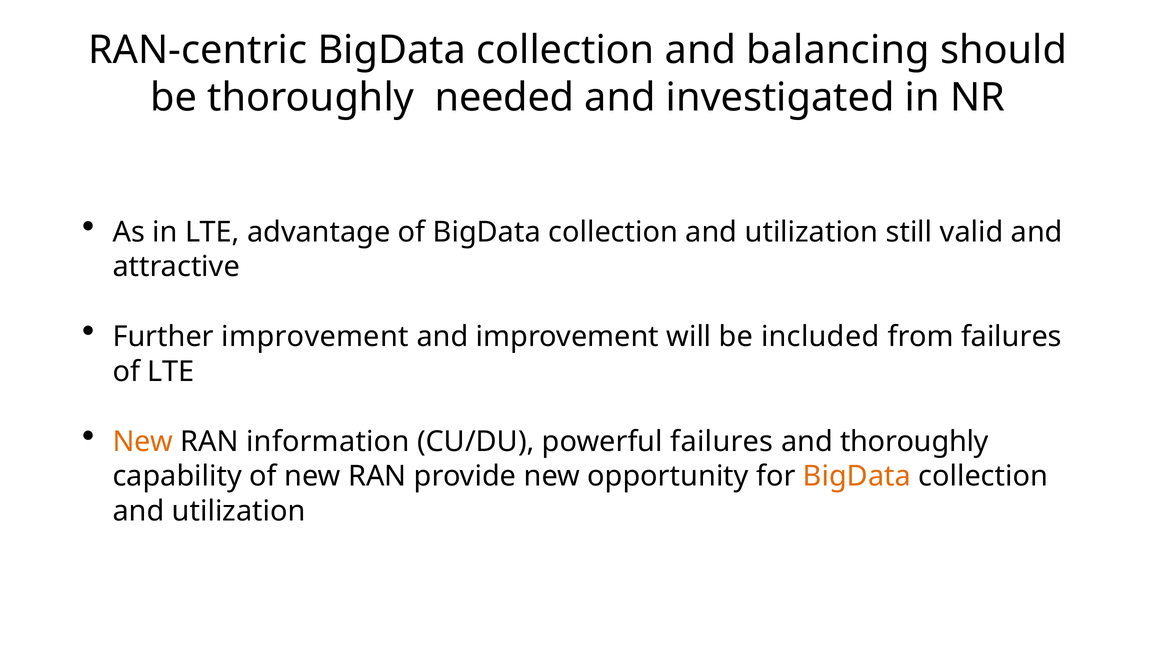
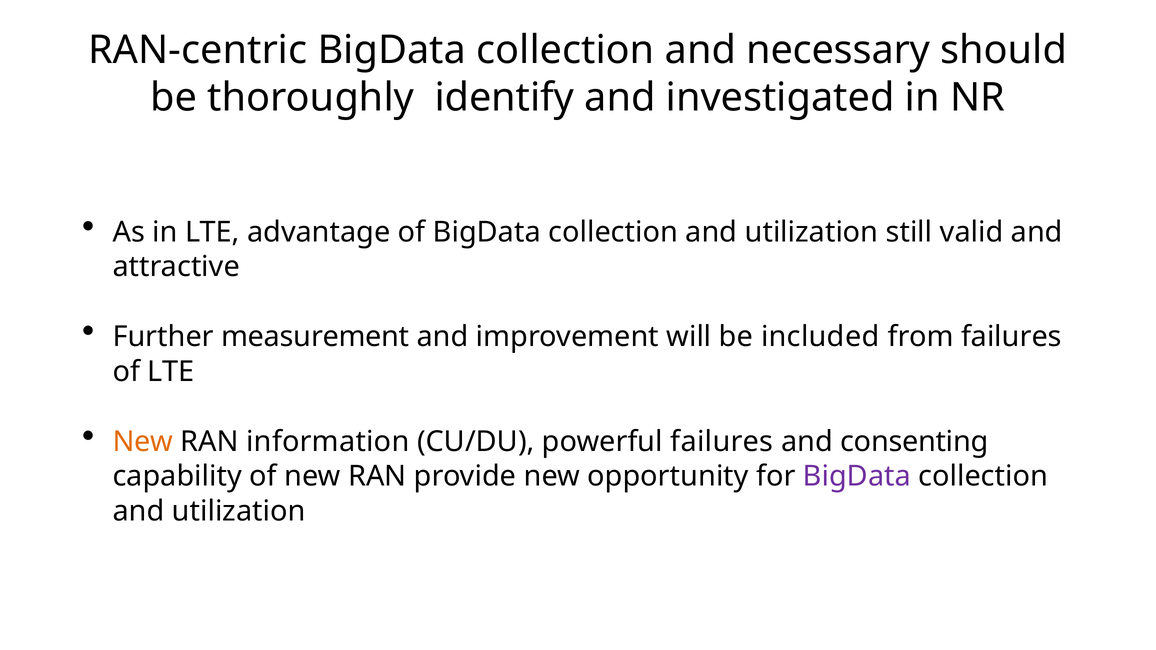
balancing: balancing -> necessary (838, 50)
needed: needed -> identify (504, 98)
Further improvement: improvement -> measurement (315, 337)
and thoroughly: thoroughly -> consenting (914, 442)
BigData colour: orange -> purple (857, 477)
